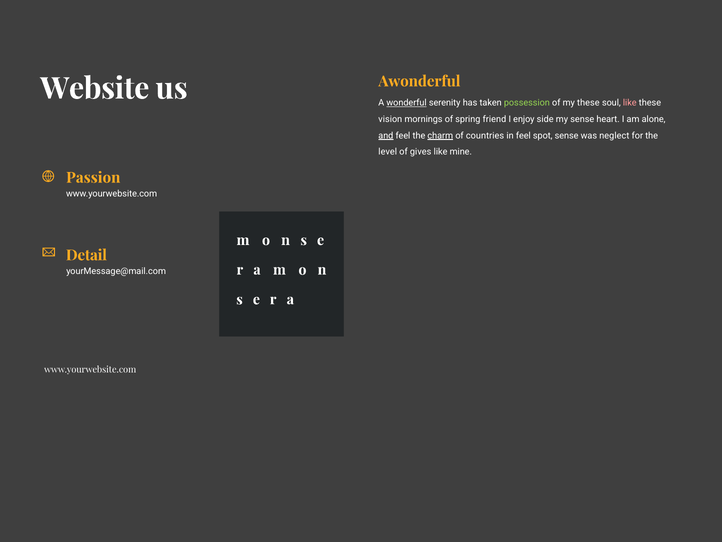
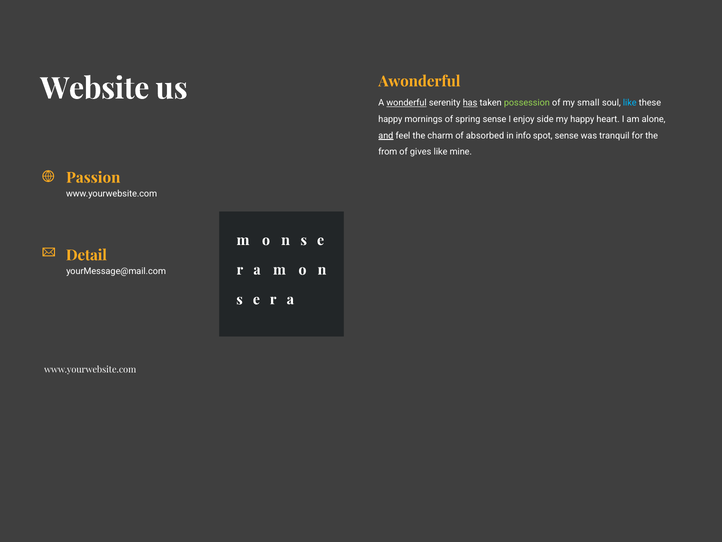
has underline: none -> present (470, 103)
my these: these -> small (588, 103)
like colour: pink -> light blue (630, 103)
vision: vision -> happy (390, 119)
spring friend: friend -> sense (494, 119)
my sense: sense -> happy (582, 119)
charm underline: present -> none (440, 135)
countries: countries -> absorbed (485, 135)
in feel: feel -> info (523, 135)
neglect: neglect -> tranquil (614, 135)
level: level -> from (388, 152)
